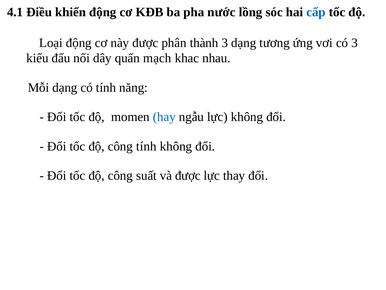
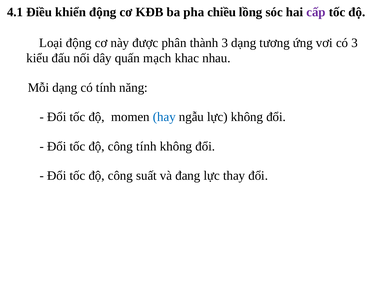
nước: nước -> chiều (222, 12)
cấp colour: blue -> purple (316, 12)
và được: được -> đang (188, 175)
